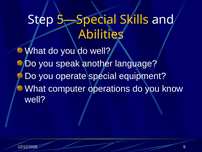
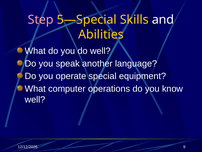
Step colour: white -> pink (41, 20)
